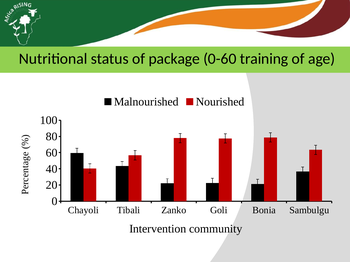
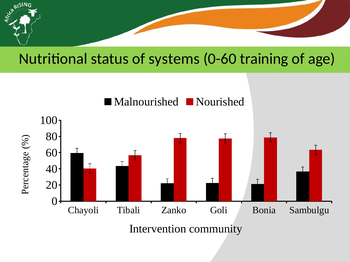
package: package -> systems (174, 59)
